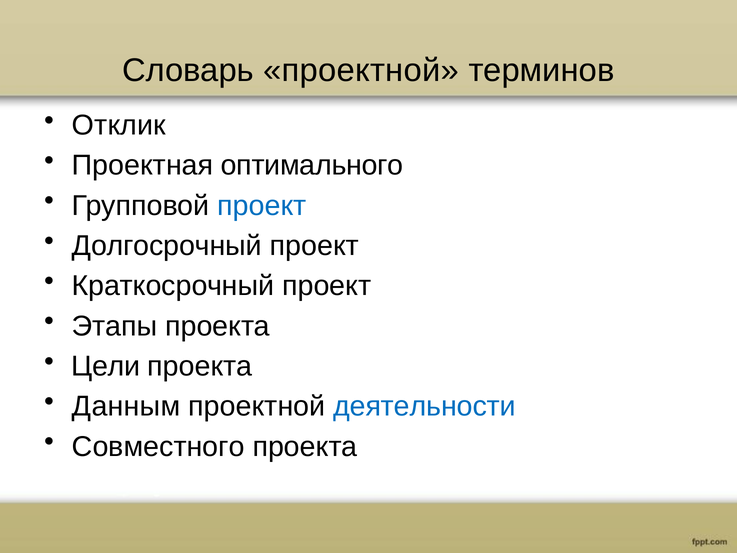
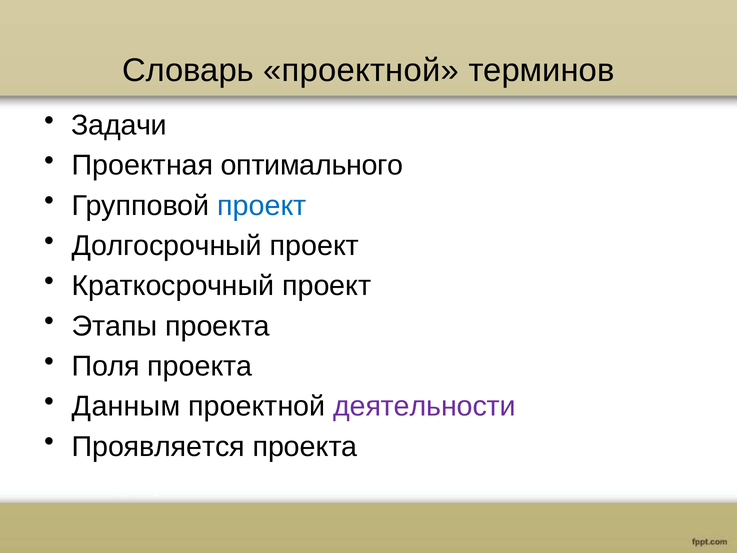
Отклик: Отклик -> Задачи (119, 125)
Цели: Цели -> Поля (106, 366)
деятельности colour: blue -> purple (425, 406)
Совместного: Совместного -> Проявляется (158, 446)
